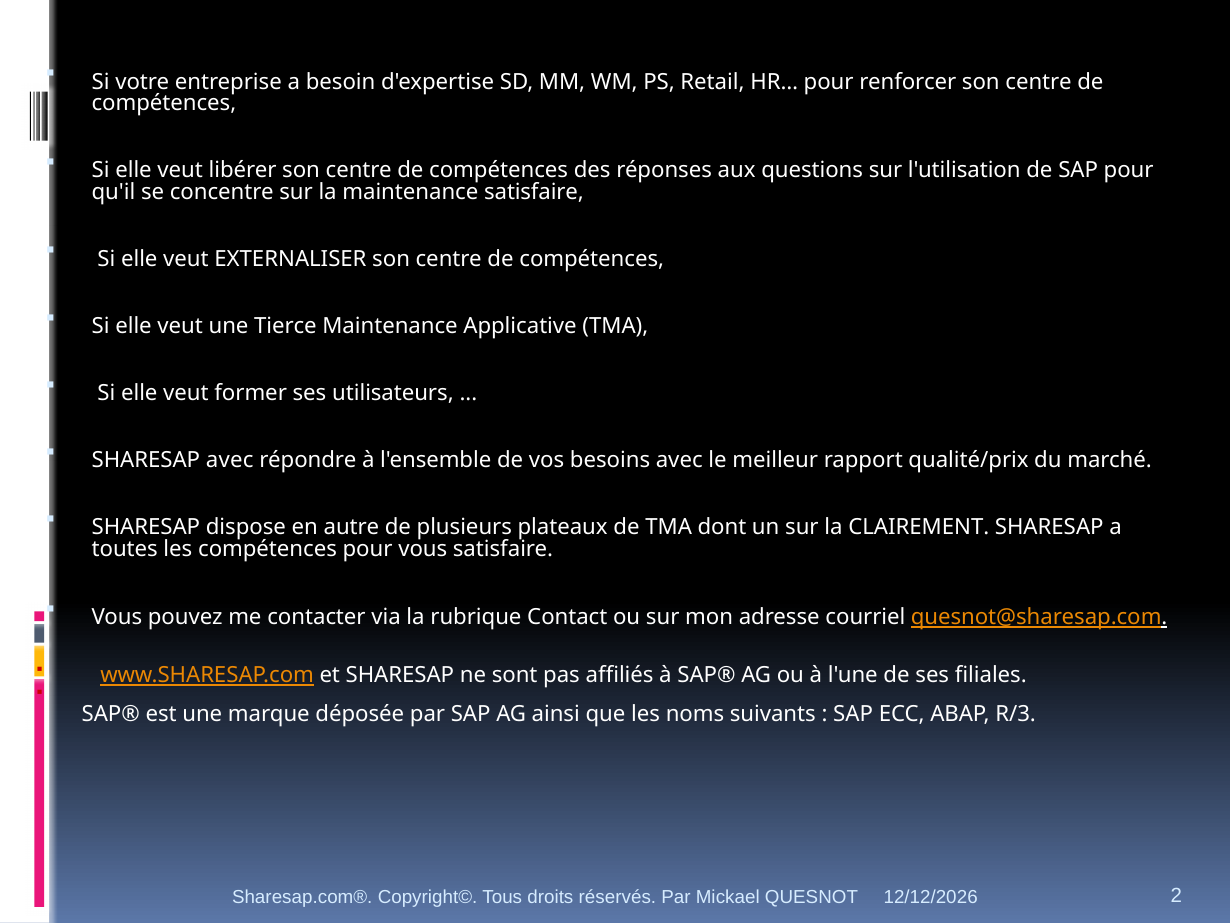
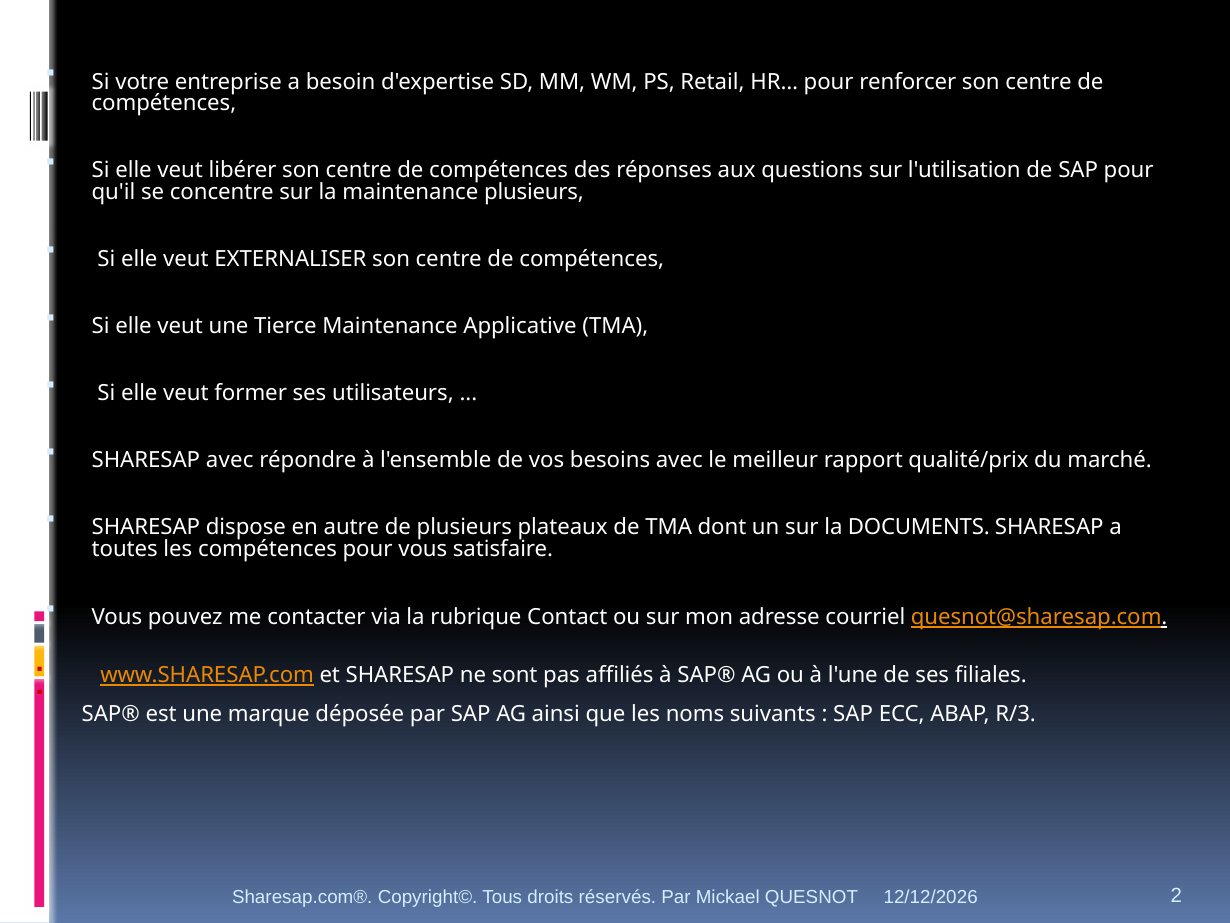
maintenance satisfaire: satisfaire -> plusieurs (534, 192)
CLAIREMENT: CLAIREMENT -> DOCUMENTS (919, 527)
